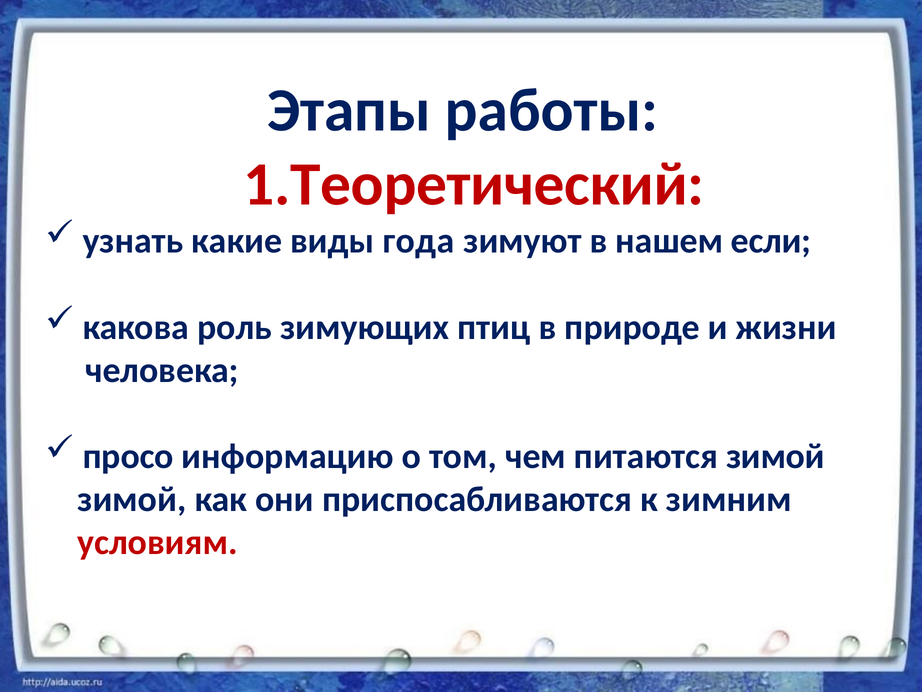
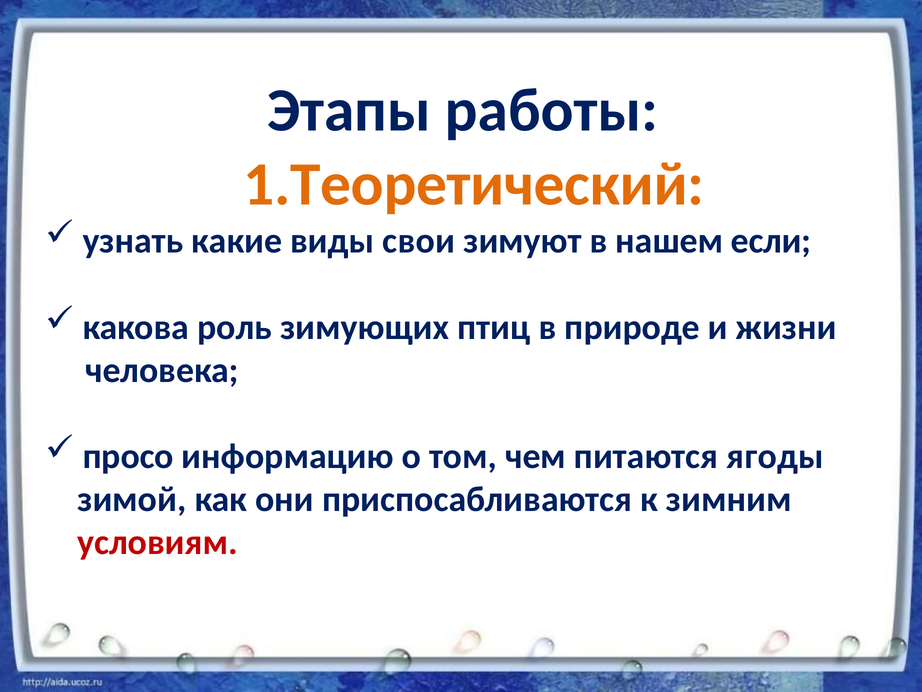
1.Теоретический colour: red -> orange (474, 184)
года: года -> свои (419, 241)
питаются зимой: зимой -> ягоды (775, 456)
